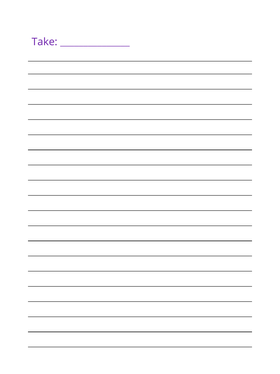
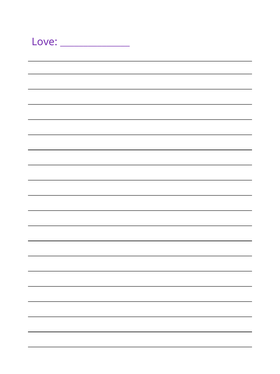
Take: Take -> Love (45, 42)
